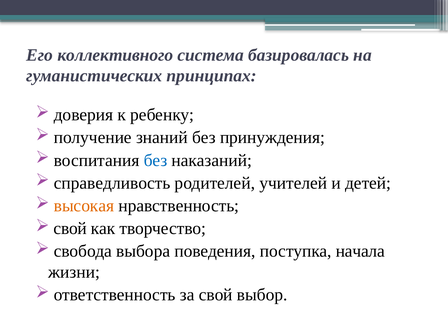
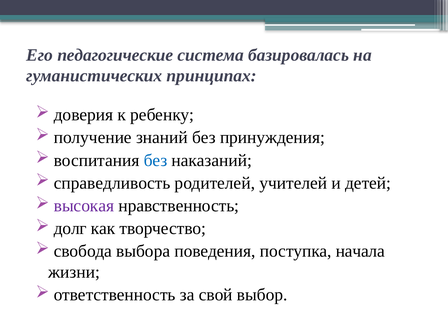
коллективного: коллективного -> педагогические (115, 55)
высокая colour: orange -> purple (84, 206)
свой: свой -> долг (70, 228)
